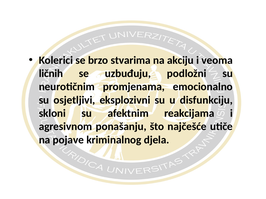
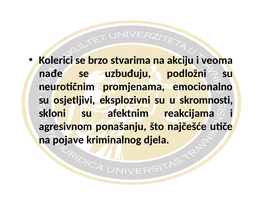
ličnih: ličnih -> nađe (51, 74)
disfunkciju: disfunkciju -> skromnosti (206, 100)
